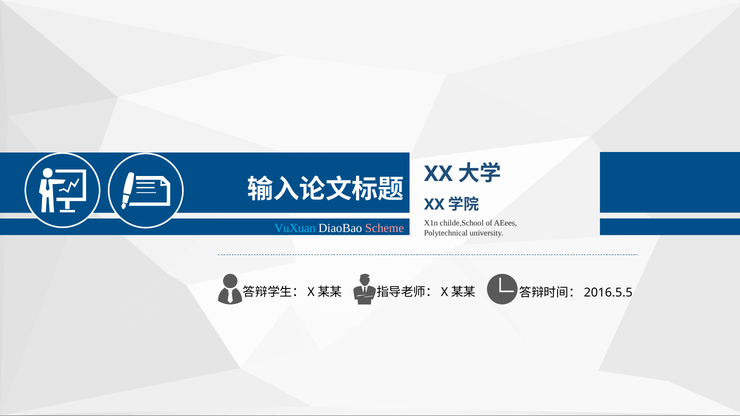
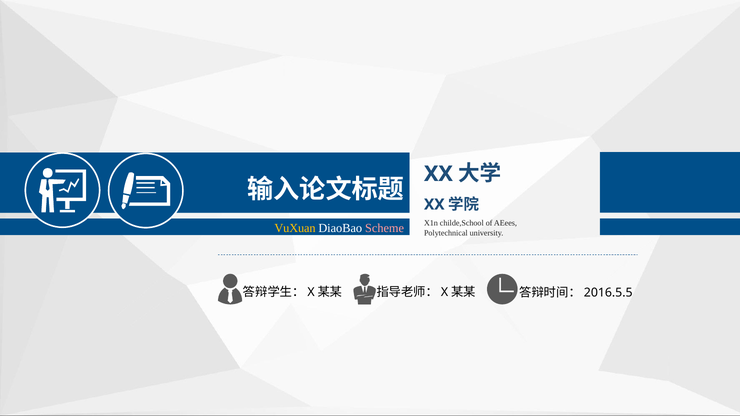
VuXuan colour: light blue -> yellow (295, 228)
